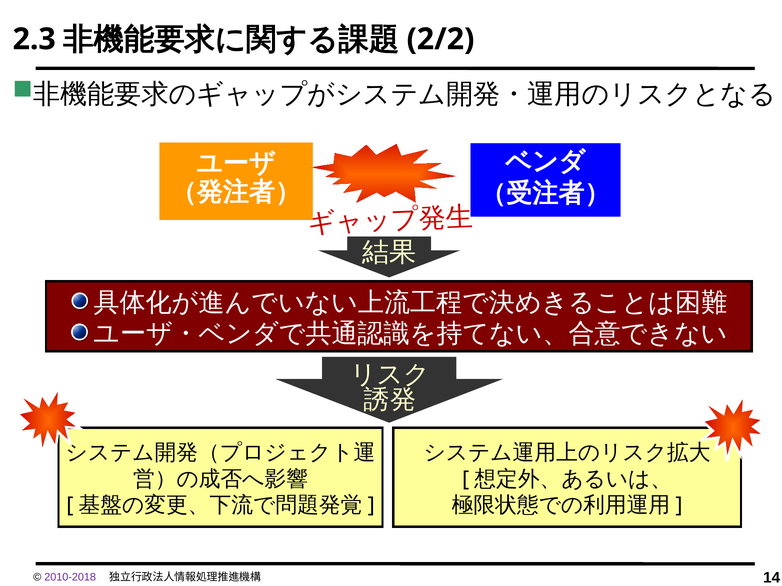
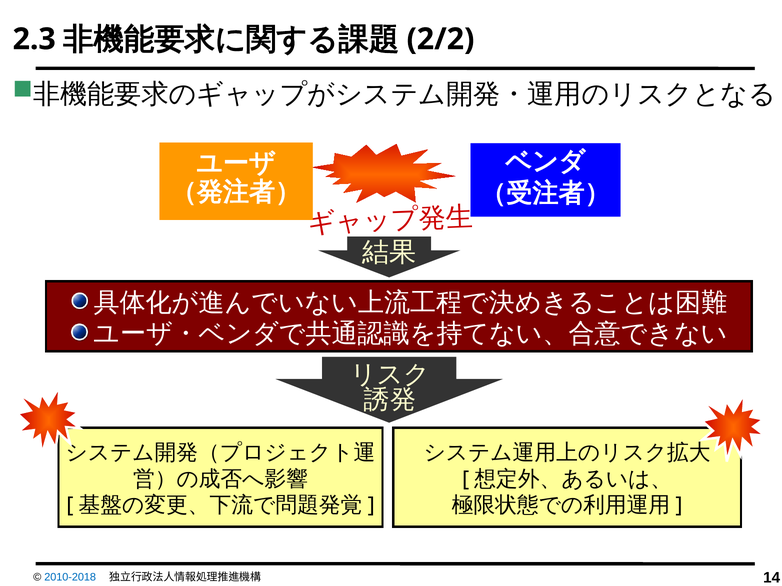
2010-2018 colour: purple -> blue (70, 578)
